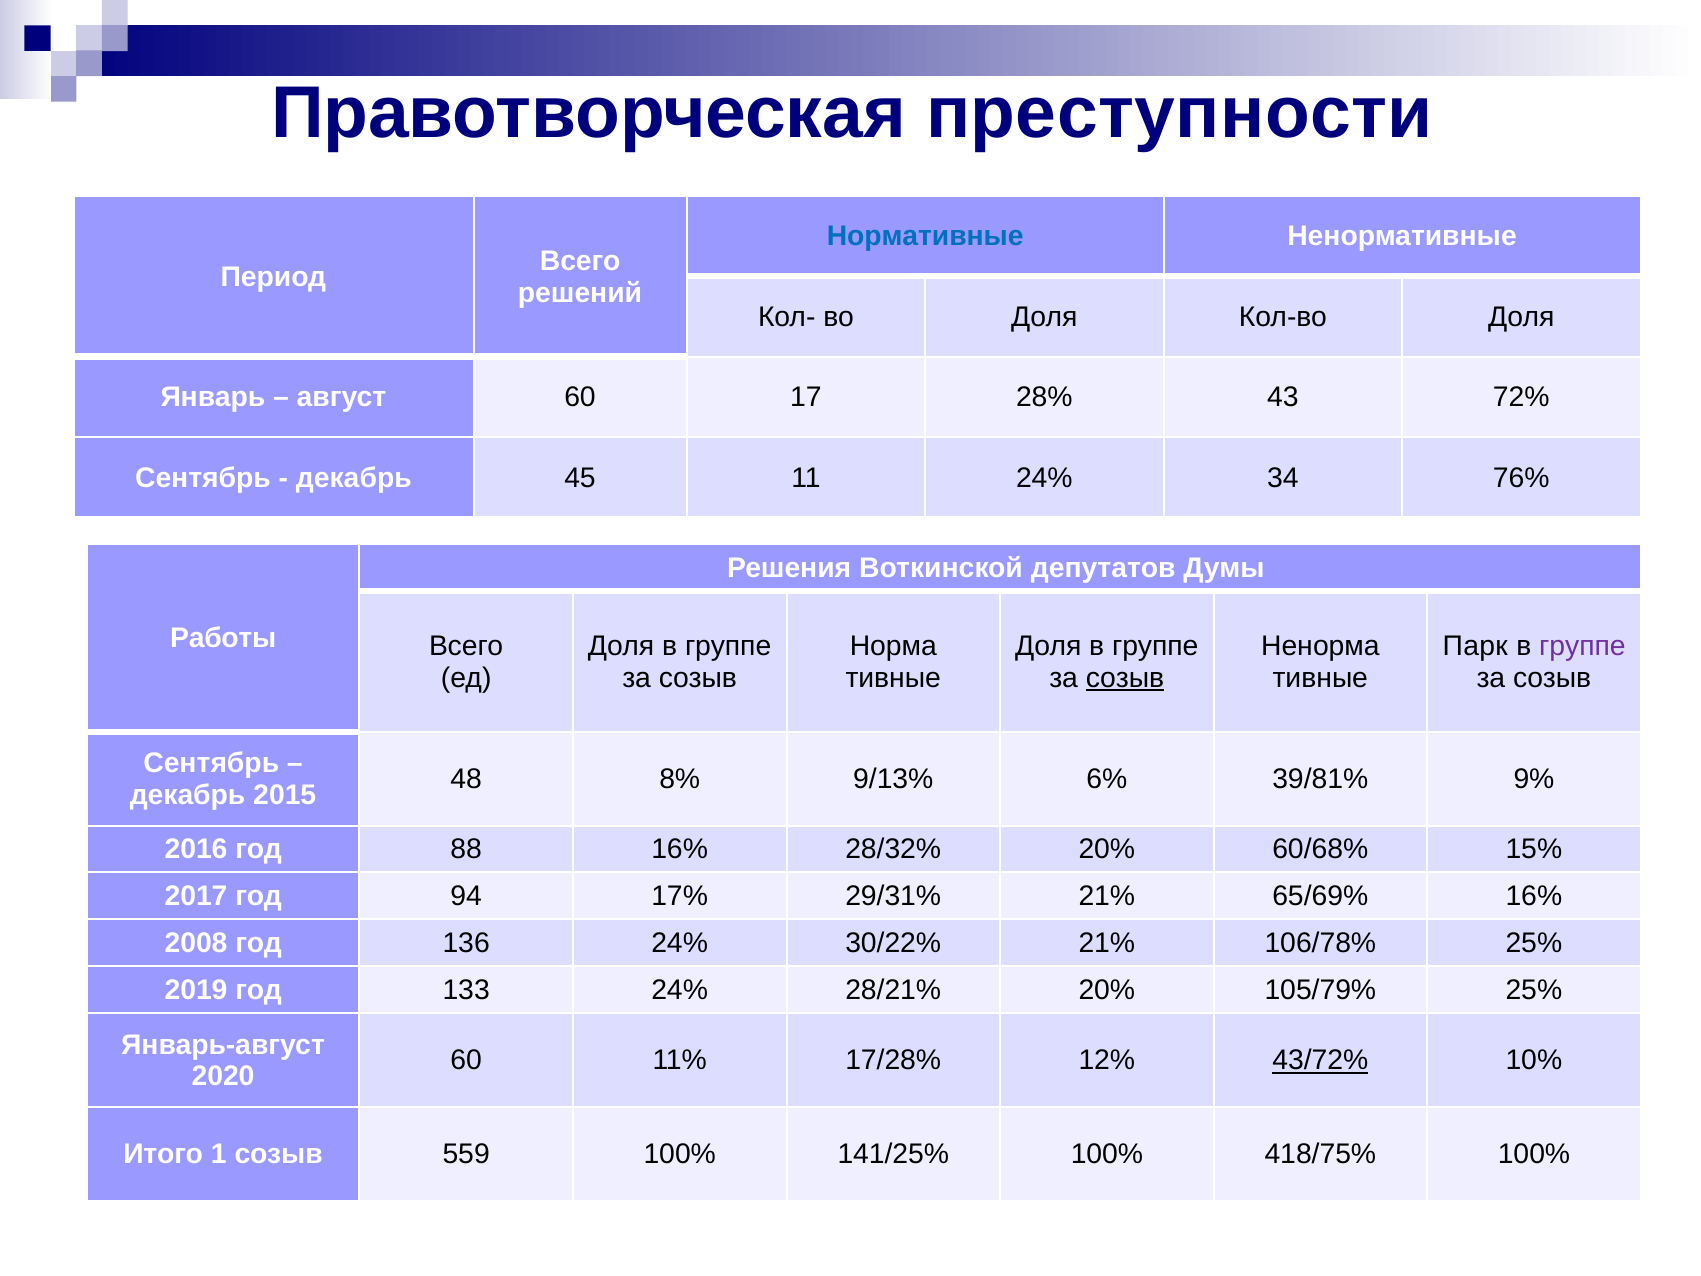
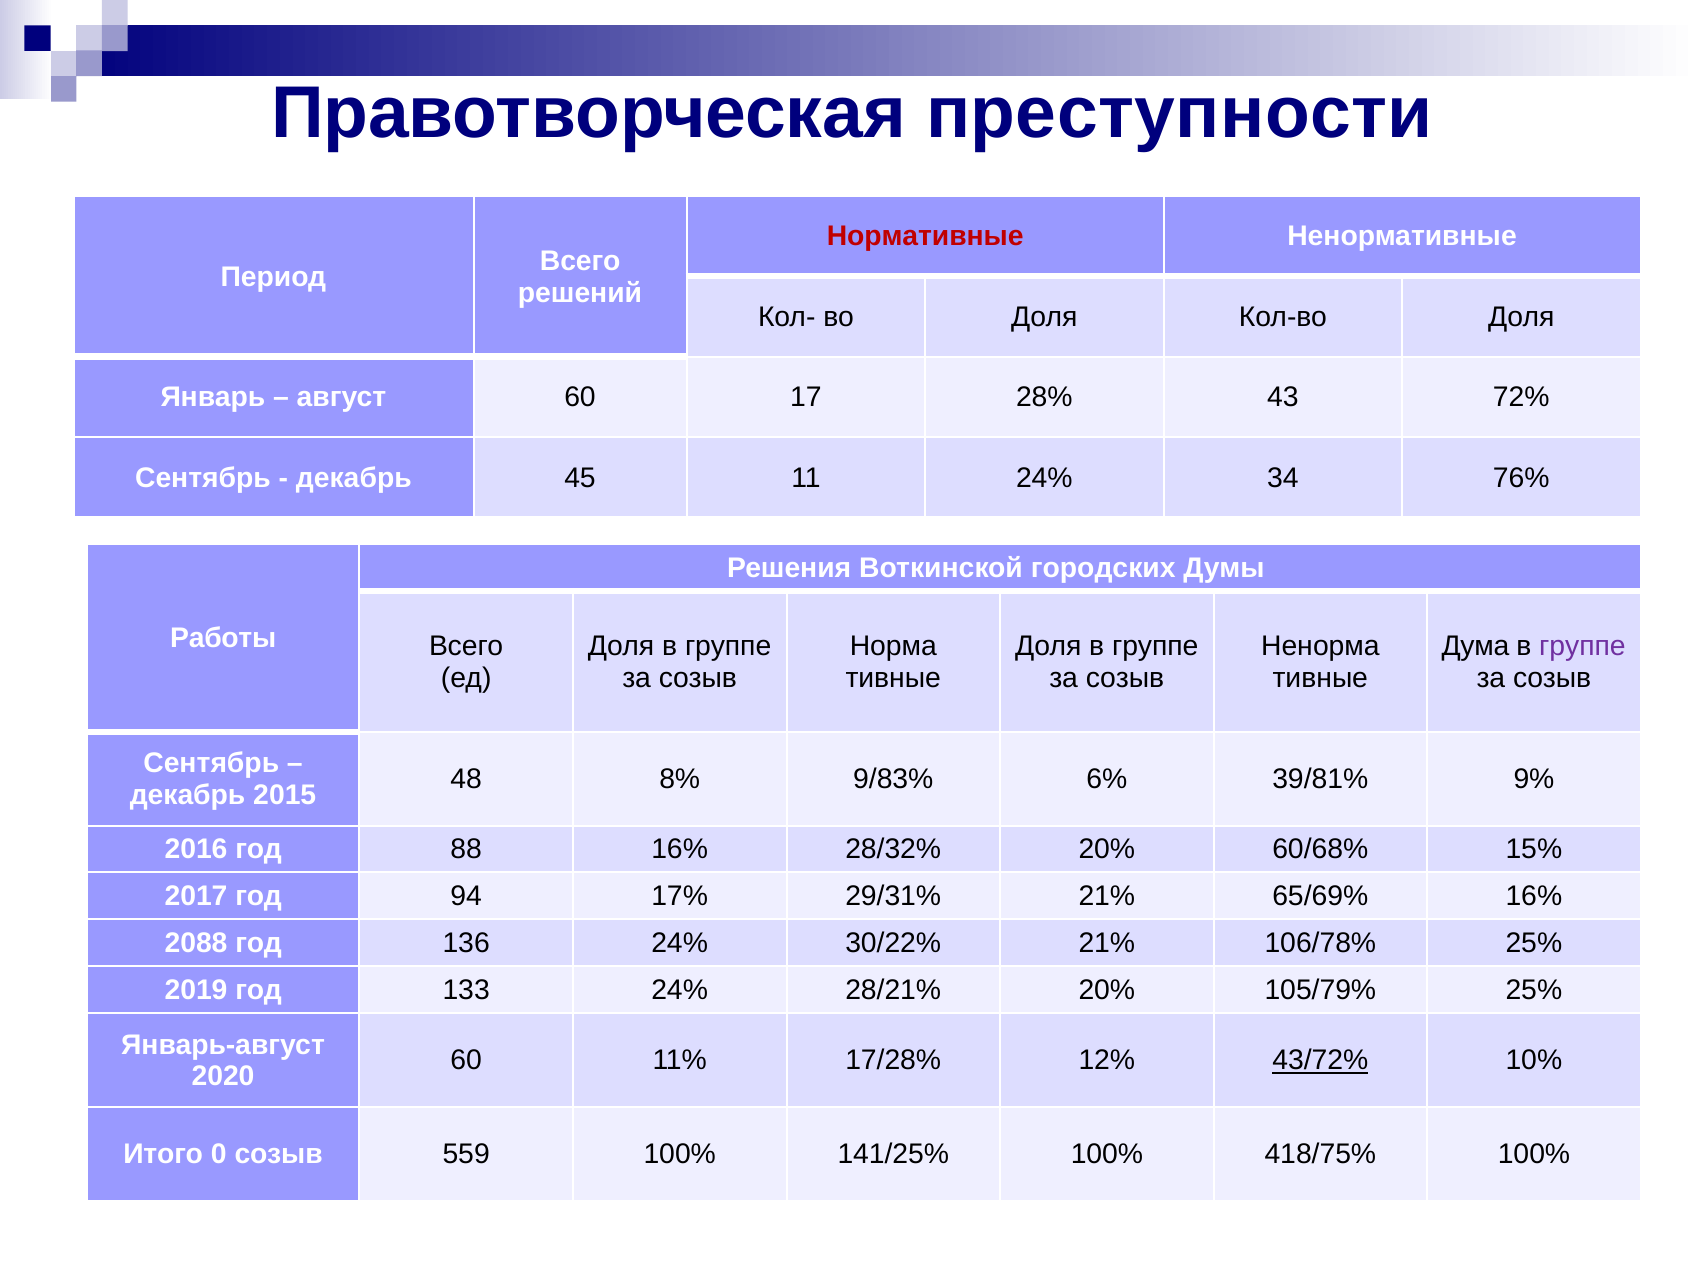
Нормативные colour: blue -> red (925, 237)
депутатов: депутатов -> городских (1103, 568)
Парк: Парк -> Дума (1475, 646)
созыв underline: present -> none (1125, 678)
9/13%: 9/13% -> 9/83% (893, 779)
2008: 2008 -> 2088 (196, 943)
1: 1 -> 0 (219, 1154)
